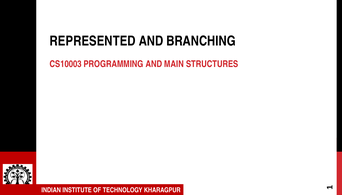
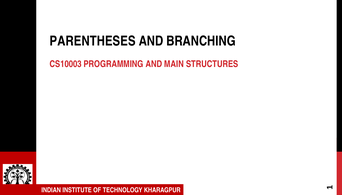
REPRESENTED: REPRESENTED -> PARENTHESES (93, 41)
